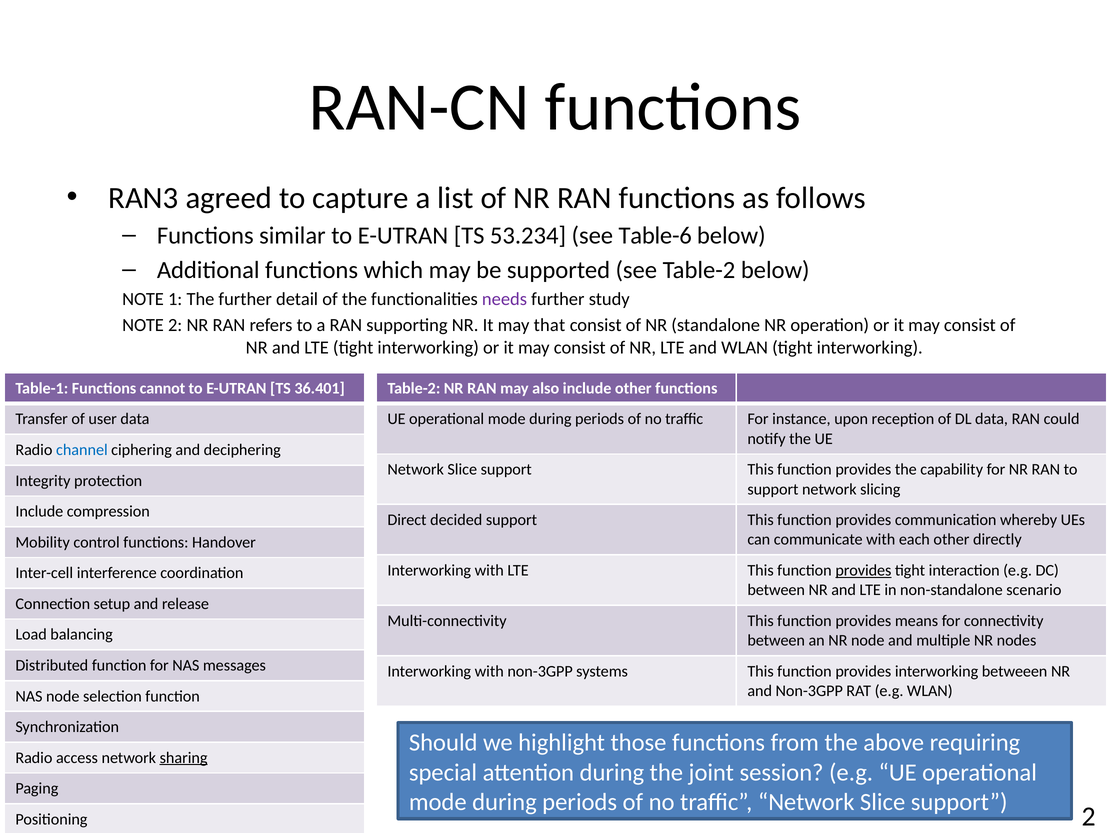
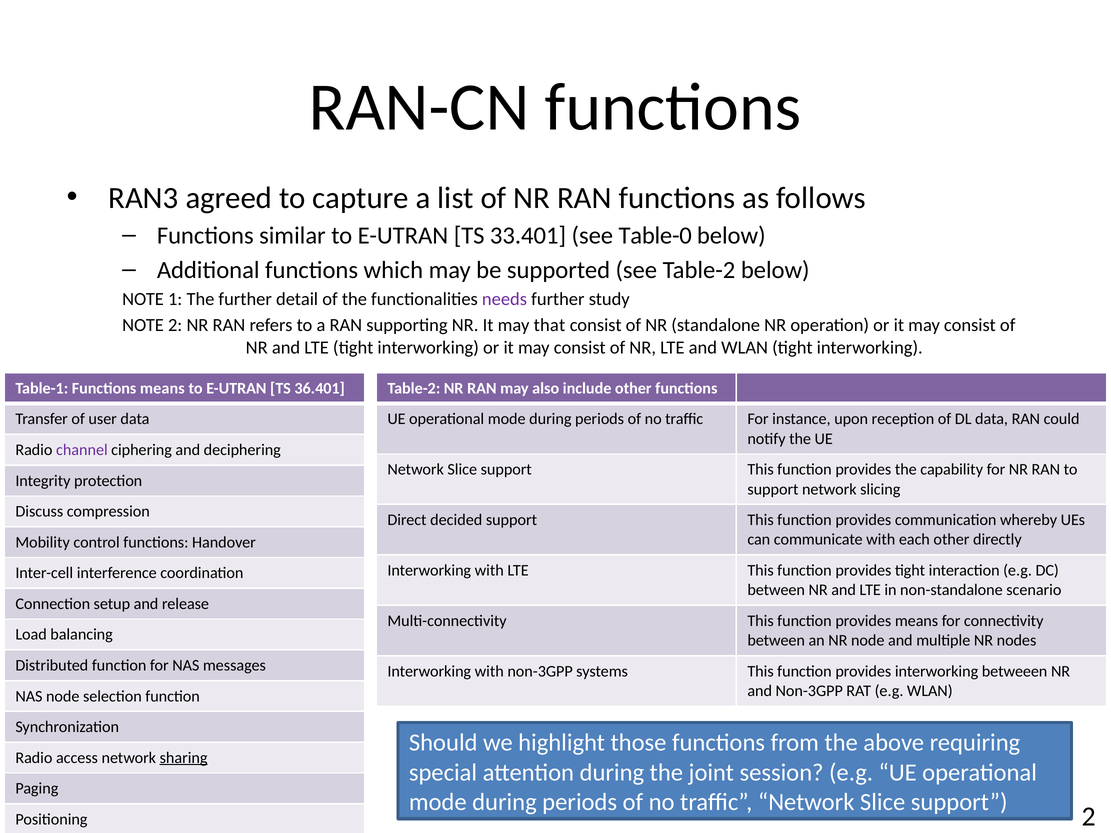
53.234: 53.234 -> 33.401 (528, 236)
Table-6: Table-6 -> Table-0 (655, 236)
Functions cannot: cannot -> means (162, 388)
channel colour: blue -> purple (82, 450)
Include: Include -> Discuss (39, 512)
provides underline: present -> none (863, 571)
